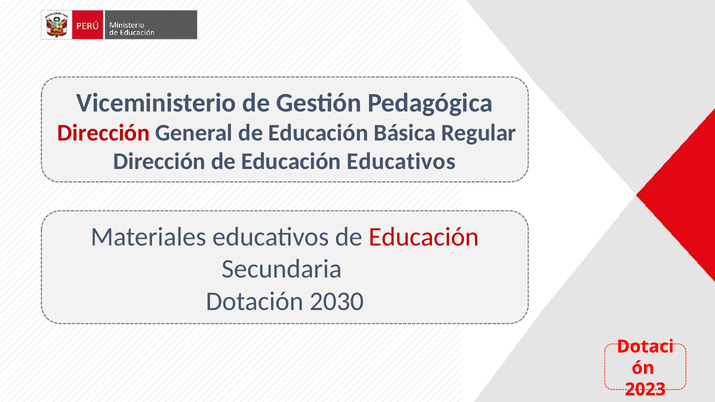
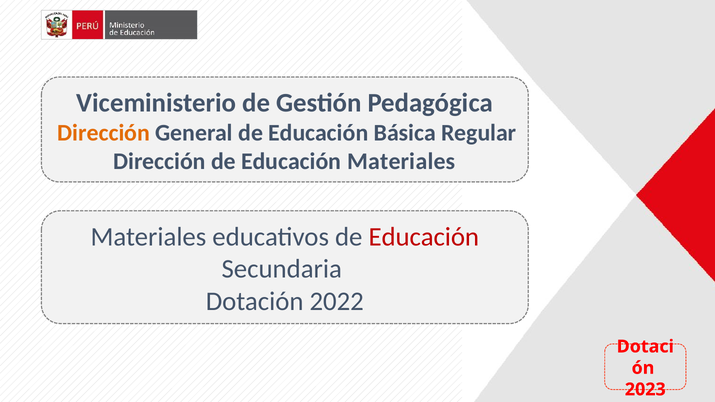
Dirección colour: red -> orange (104, 133)
Educación Educativos: Educativos -> Materiales (401, 162)
2030: 2030 -> 2022 (337, 301)
